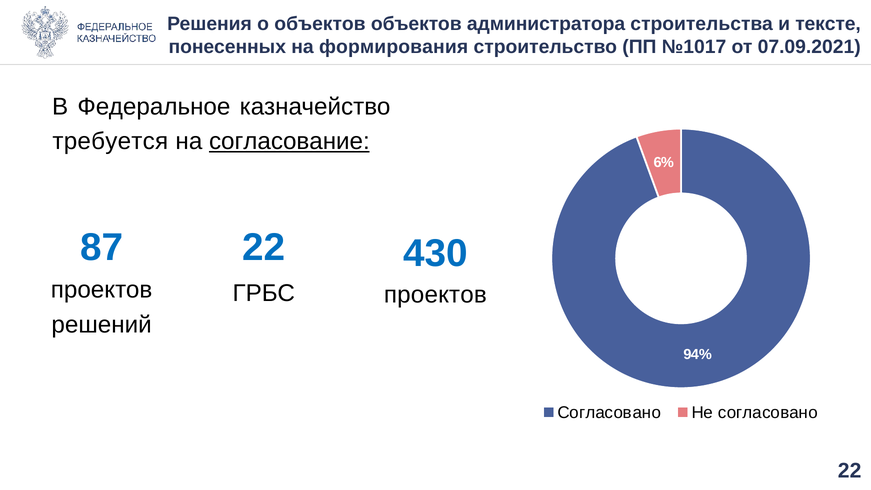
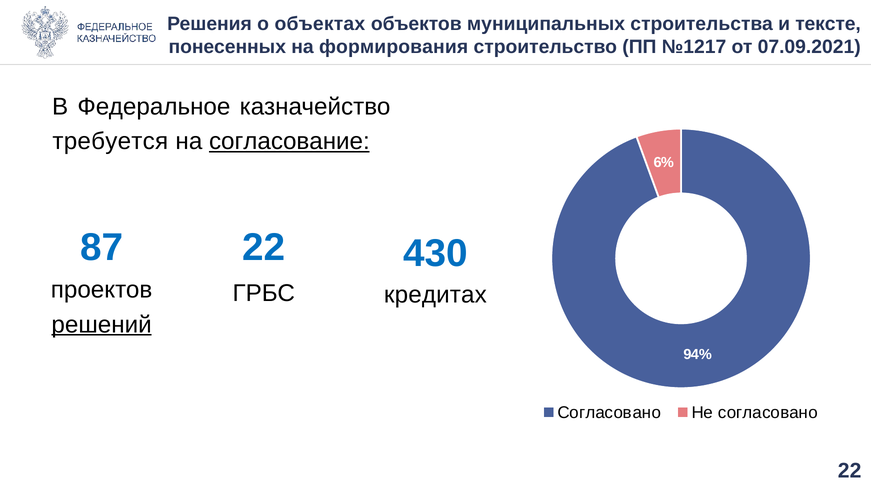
о объектов: объектов -> объектах (320, 24)
администратора: администратора -> муниципальных (546, 24)
№1017: №1017 -> №1217 (694, 47)
проектов: проектов -> кредитах (435, 294)
решений underline: none -> present (102, 324)
